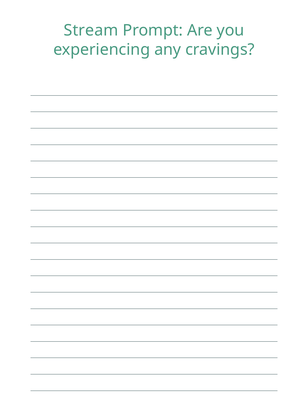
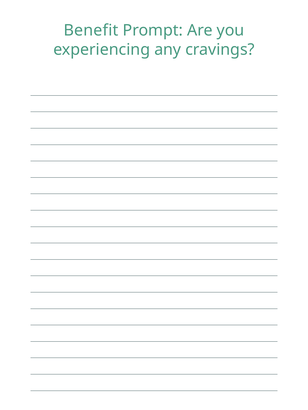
Stream: Stream -> Benefit (91, 30)
